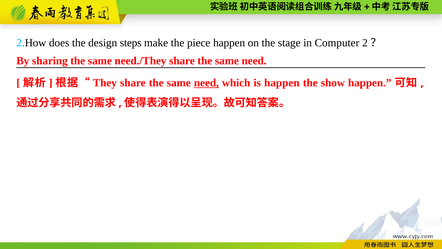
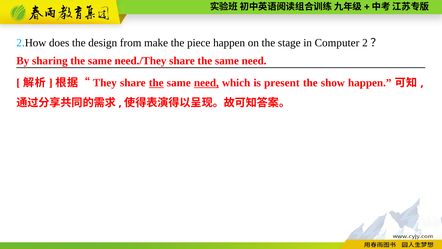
steps: steps -> from (131, 43)
the underline: none -> present (156, 83)
is happen: happen -> present (282, 83)
